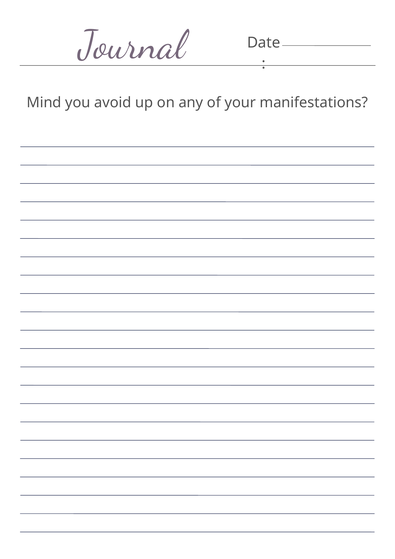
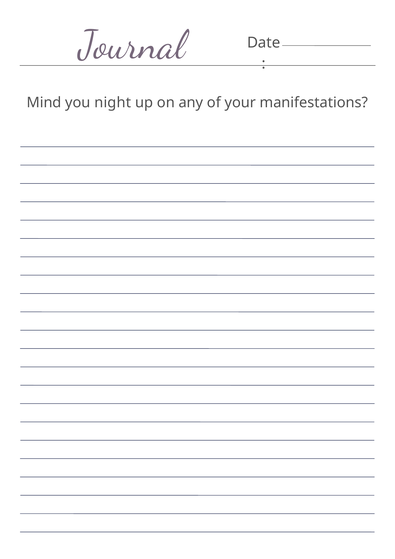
avoid: avoid -> night (113, 102)
